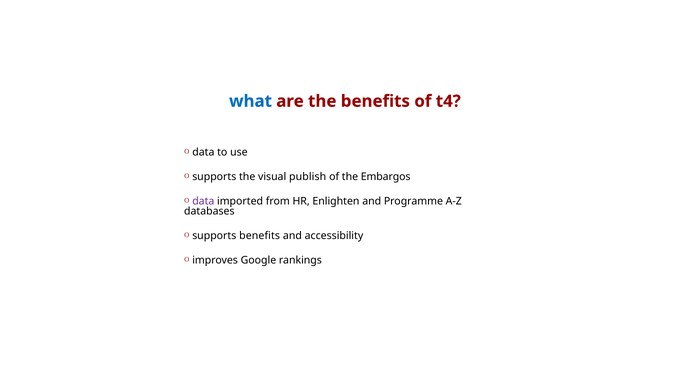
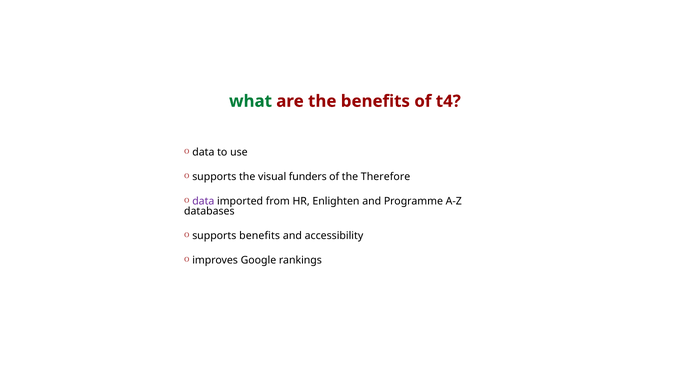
what colour: blue -> green (251, 101)
publish: publish -> funders (308, 177)
Embargos: Embargos -> Therefore (386, 177)
